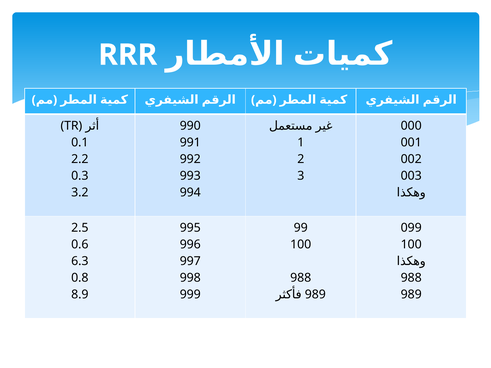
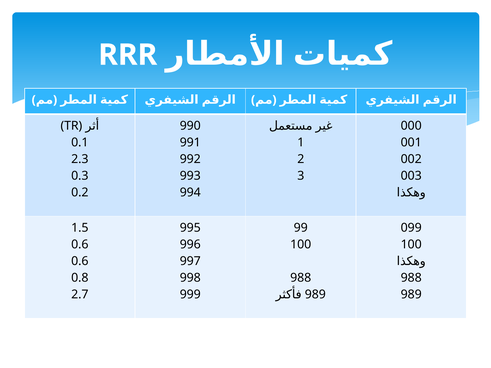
2.2: 2.2 -> 2.3 (80, 159)
3.2: 3.2 -> 0.2 (80, 193)
2.5: 2.5 -> 1.5 (80, 228)
6.3: 6.3 -> 0.6 (80, 261)
8.9: 8.9 -> 2.7 (80, 295)
